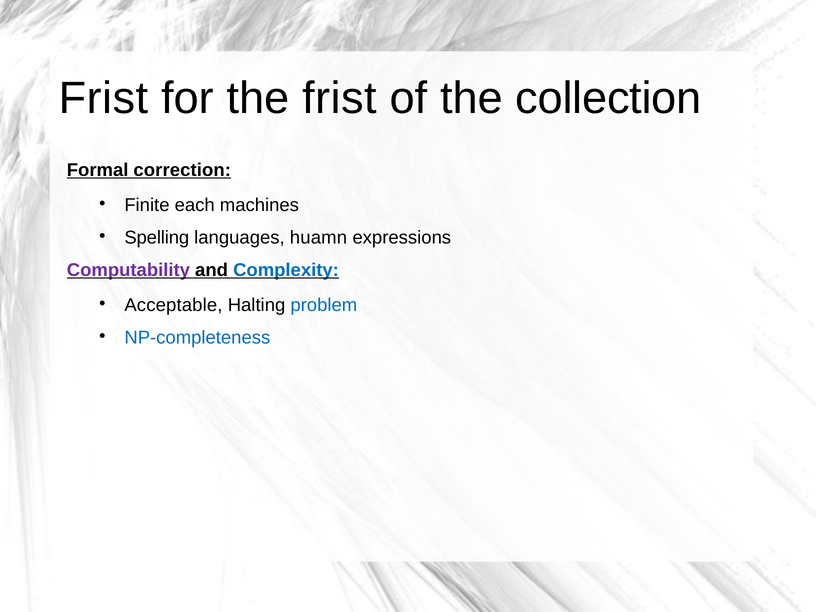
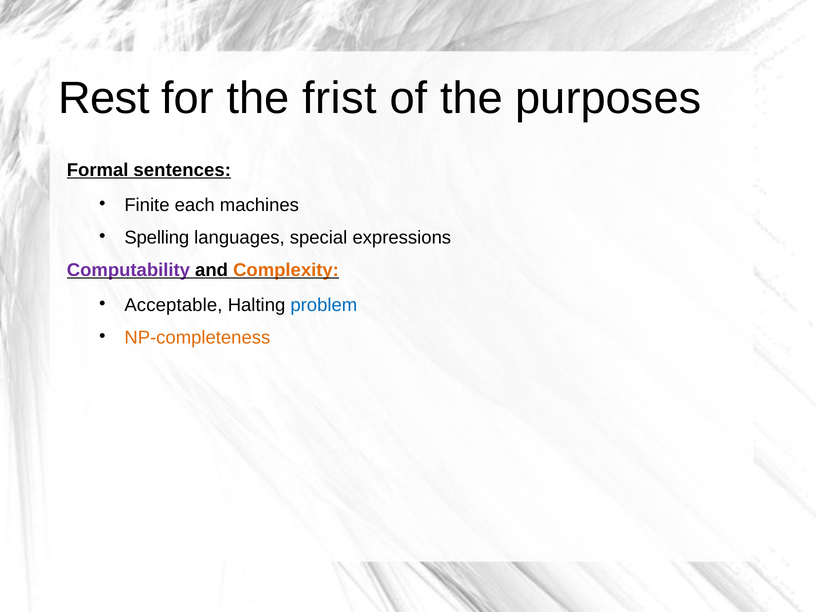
Frist: Frist -> Rest (104, 99)
collection: collection -> purposes (608, 99)
correction: correction -> sentences (182, 170)
huamn: huamn -> special (319, 238)
Complexity colour: blue -> orange (286, 270)
NP-completeness colour: blue -> orange (197, 338)
